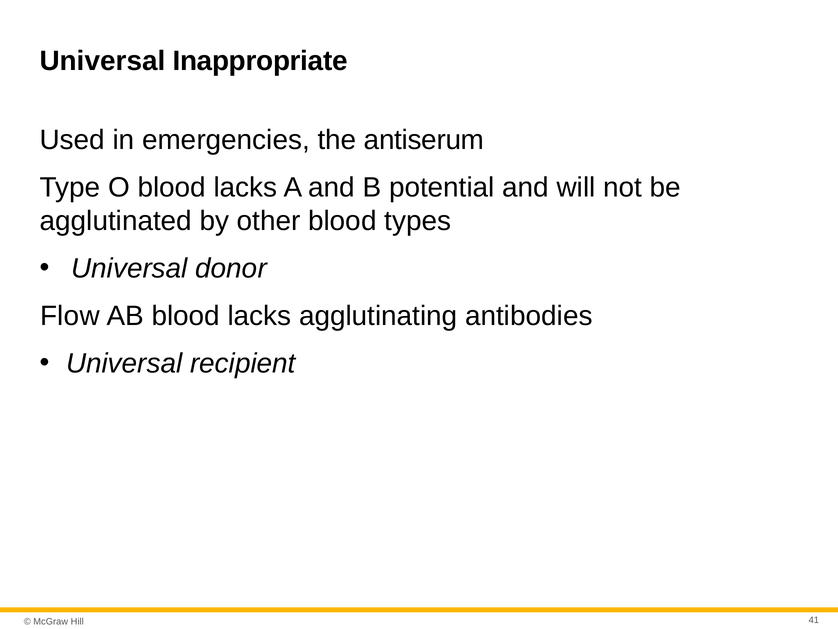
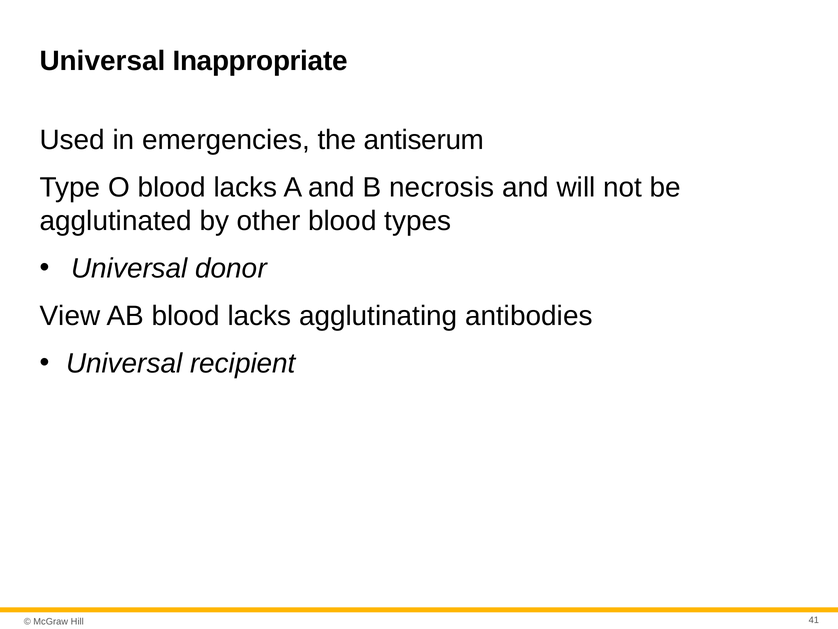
potential: potential -> necrosis (442, 187)
Flow: Flow -> View (70, 316)
